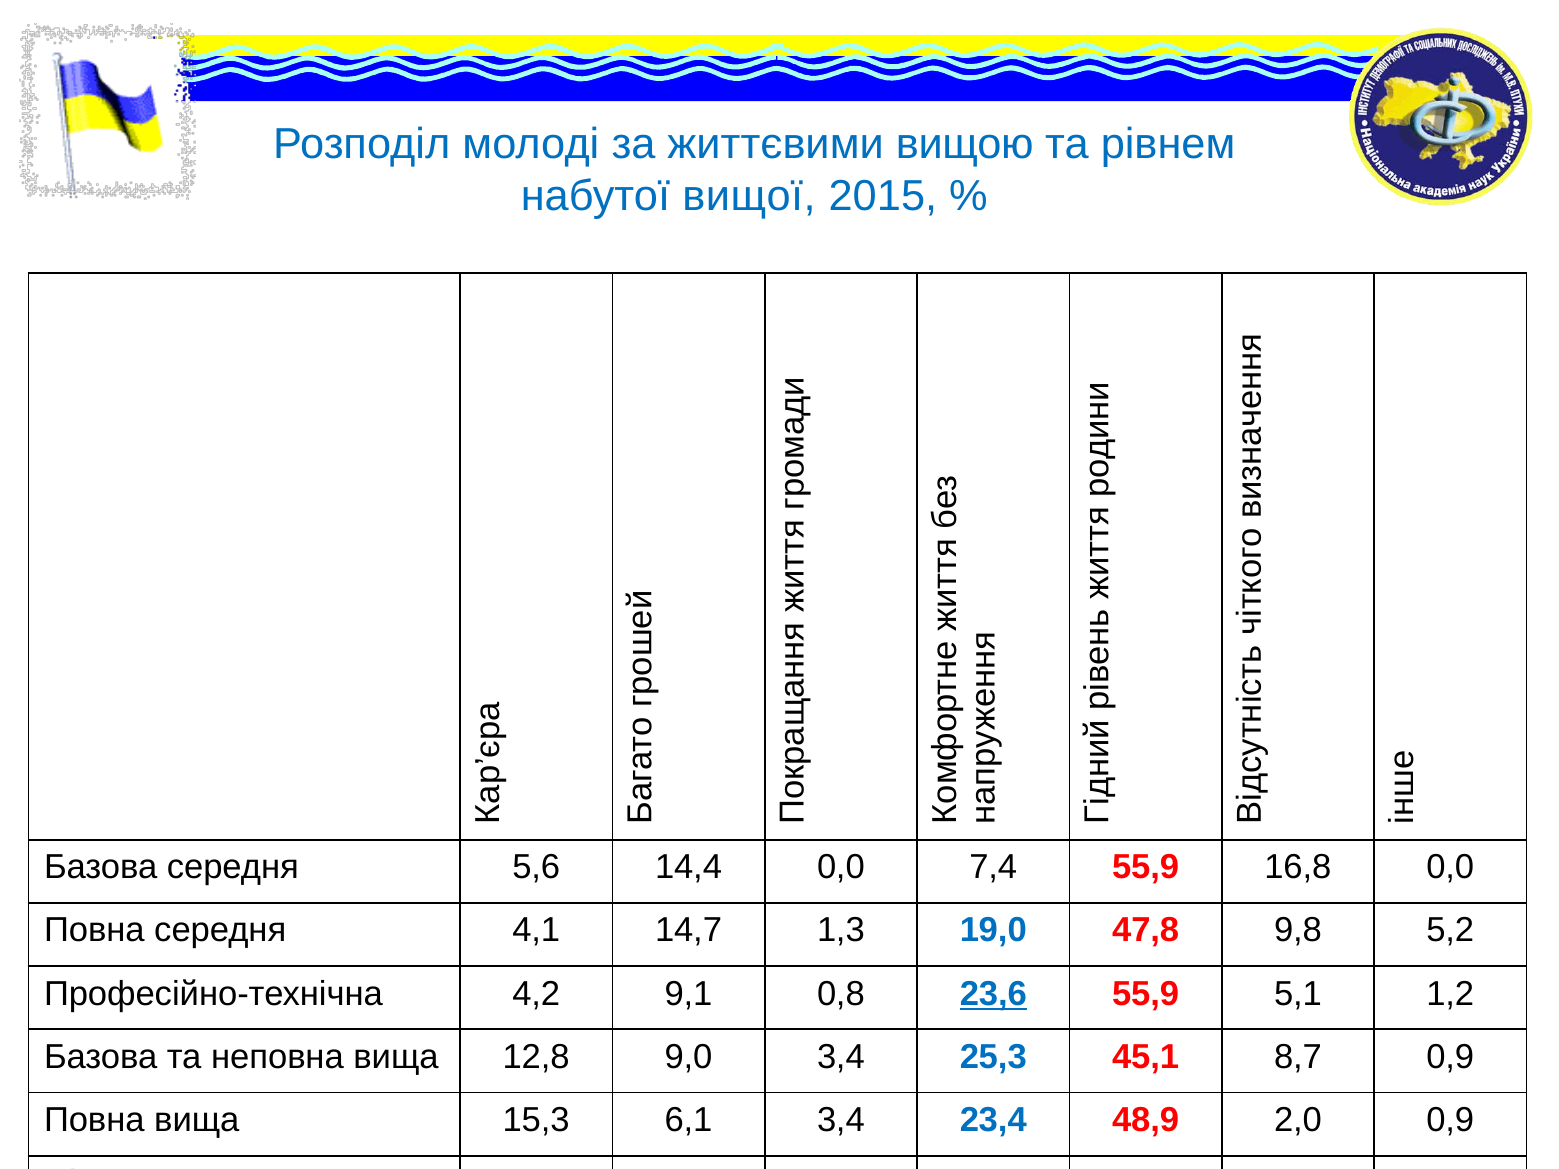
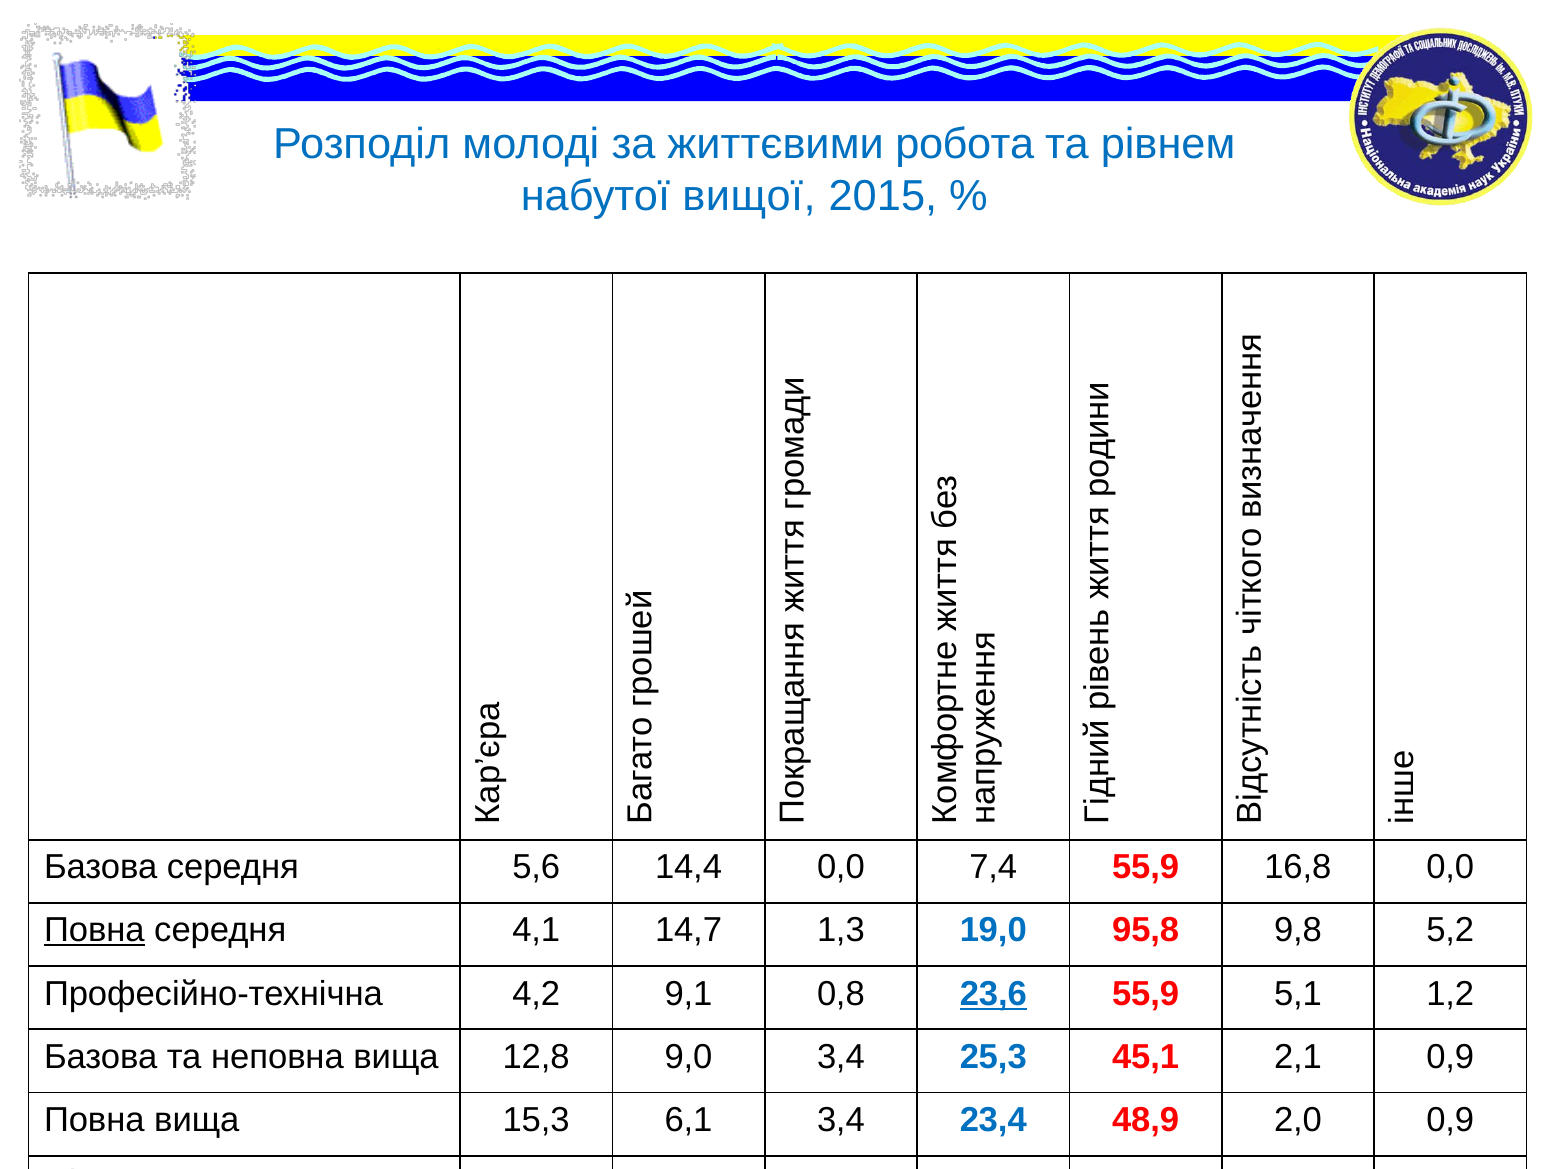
вищою: вищою -> робота (965, 144)
Повна underline: none -> present (94, 931)
47,8: 47,8 -> 95,8 (1146, 931)
8,7: 8,7 -> 2,1 (1298, 1057)
